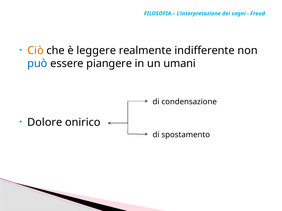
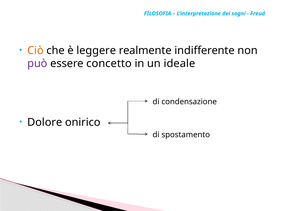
può colour: blue -> purple (37, 64)
piangere: piangere -> concetto (109, 64)
umani: umani -> ideale (180, 64)
